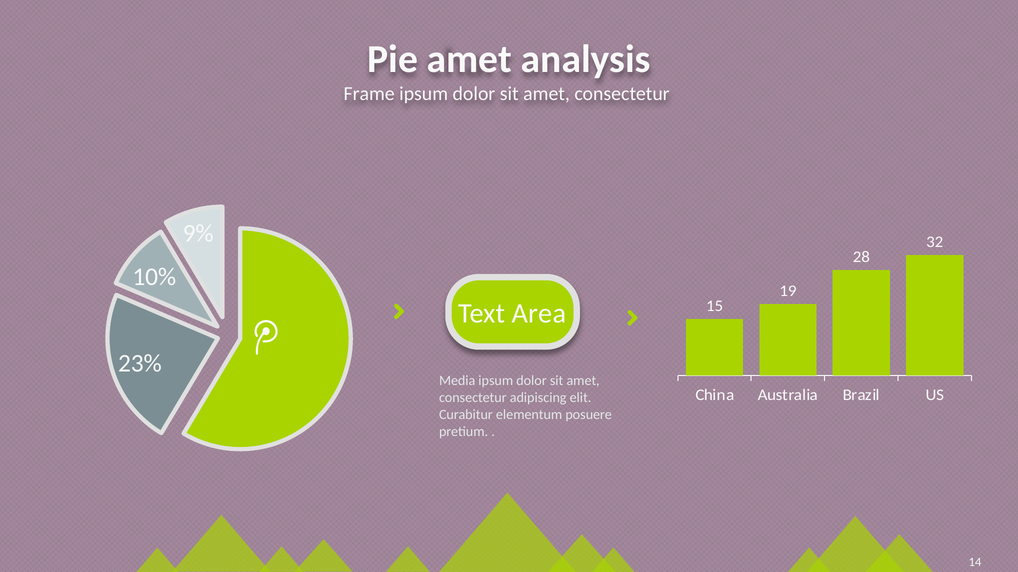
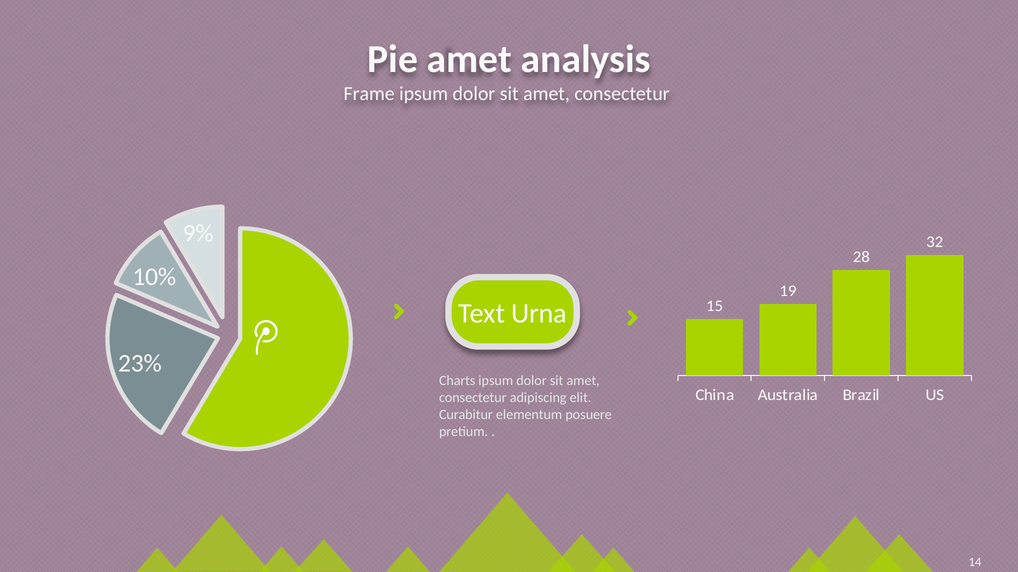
Area: Area -> Urna (539, 314)
Media: Media -> Charts (457, 381)
